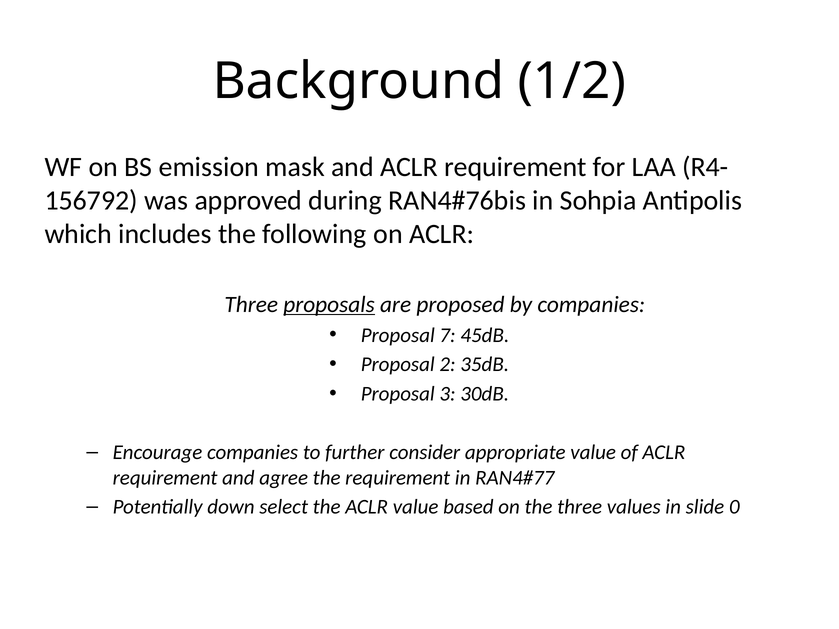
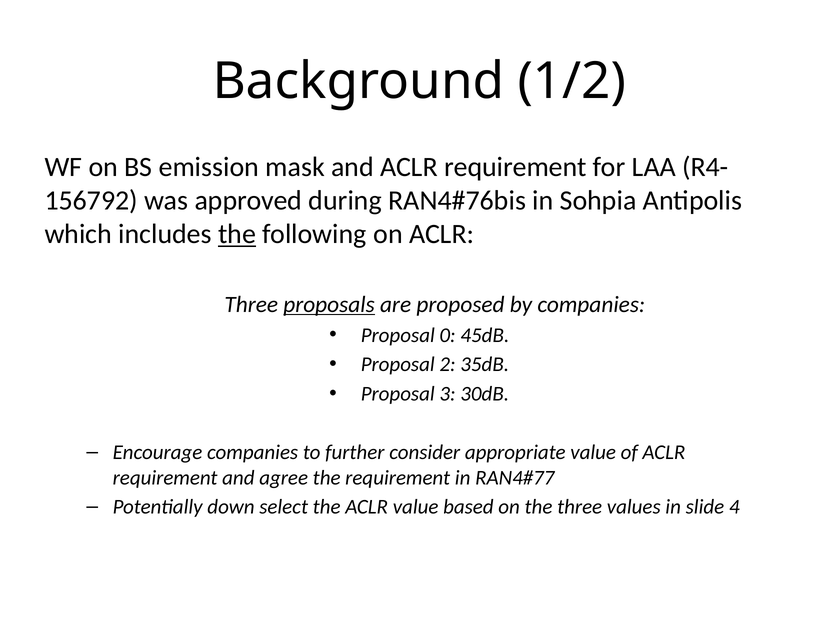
the underline: none -> present (237, 234)
7: 7 -> 0 (448, 335)
0: 0 -> 4 (734, 507)
